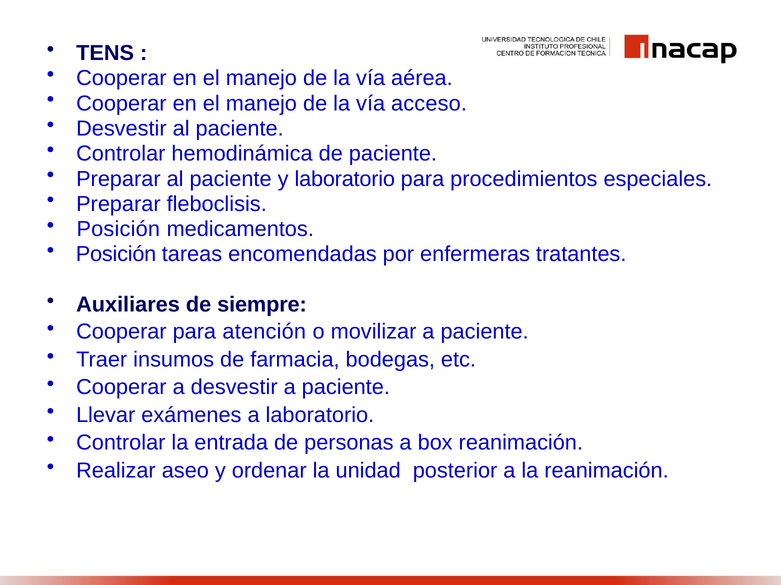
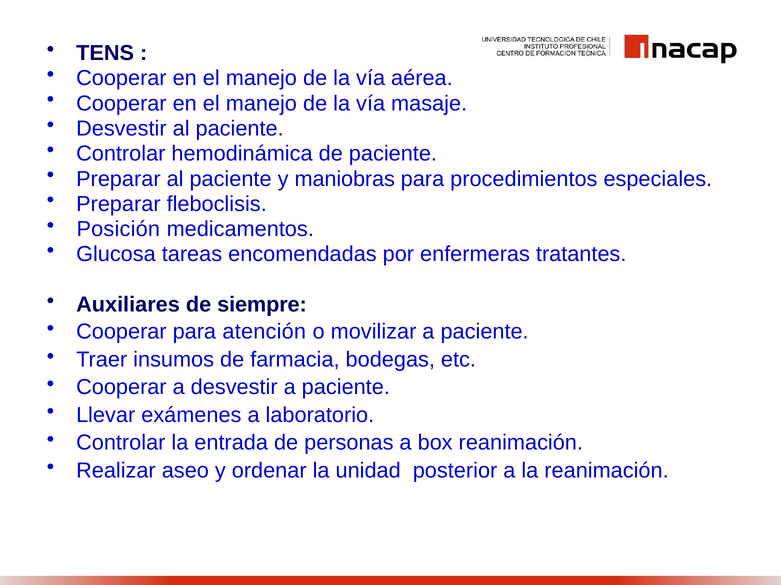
acceso: acceso -> masaje (429, 104)
y laboratorio: laboratorio -> maniobras (345, 179)
Posición: Posición -> Glucosa (116, 255)
